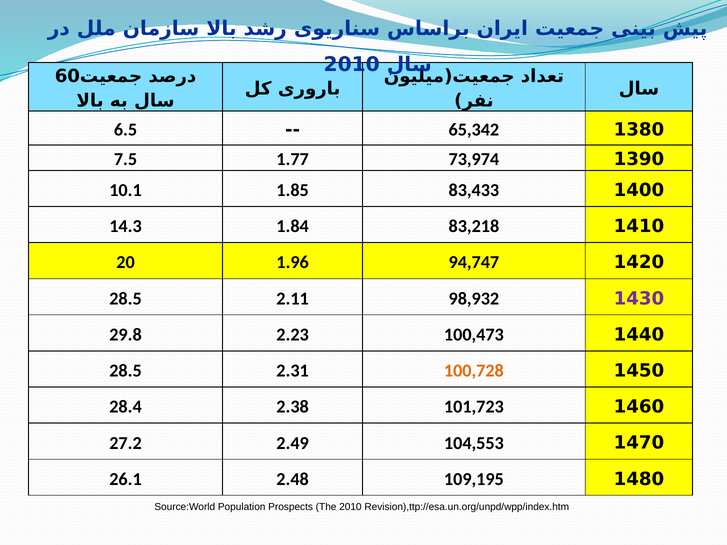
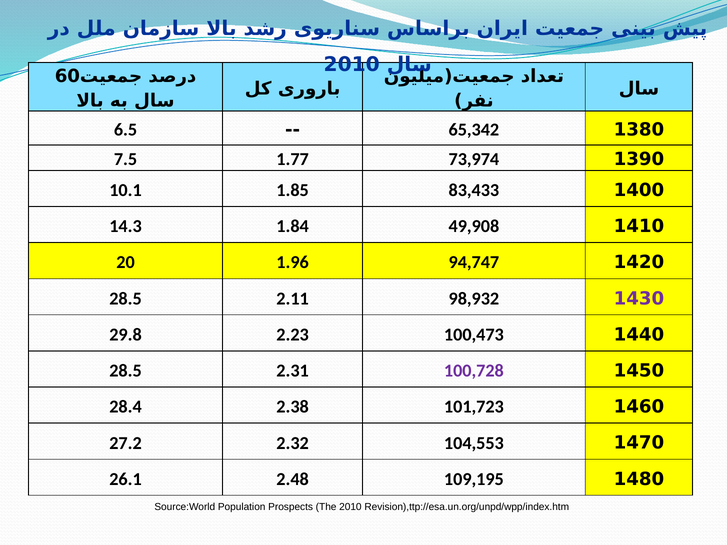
83,218: 83,218 -> 49,908 (474, 226)
100,728 colour: orange -> purple (474, 371)
2.49: 2.49 -> 2.32 (293, 443)
